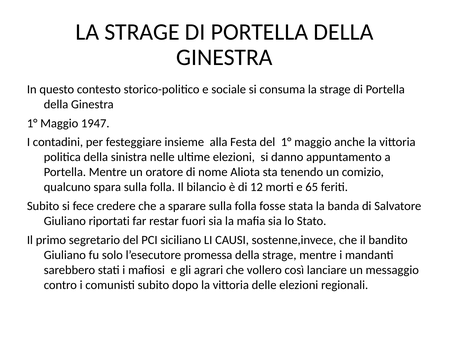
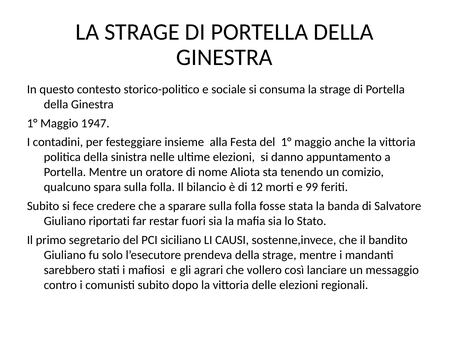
65: 65 -> 99 (312, 187)
promessa: promessa -> prendeva (208, 255)
